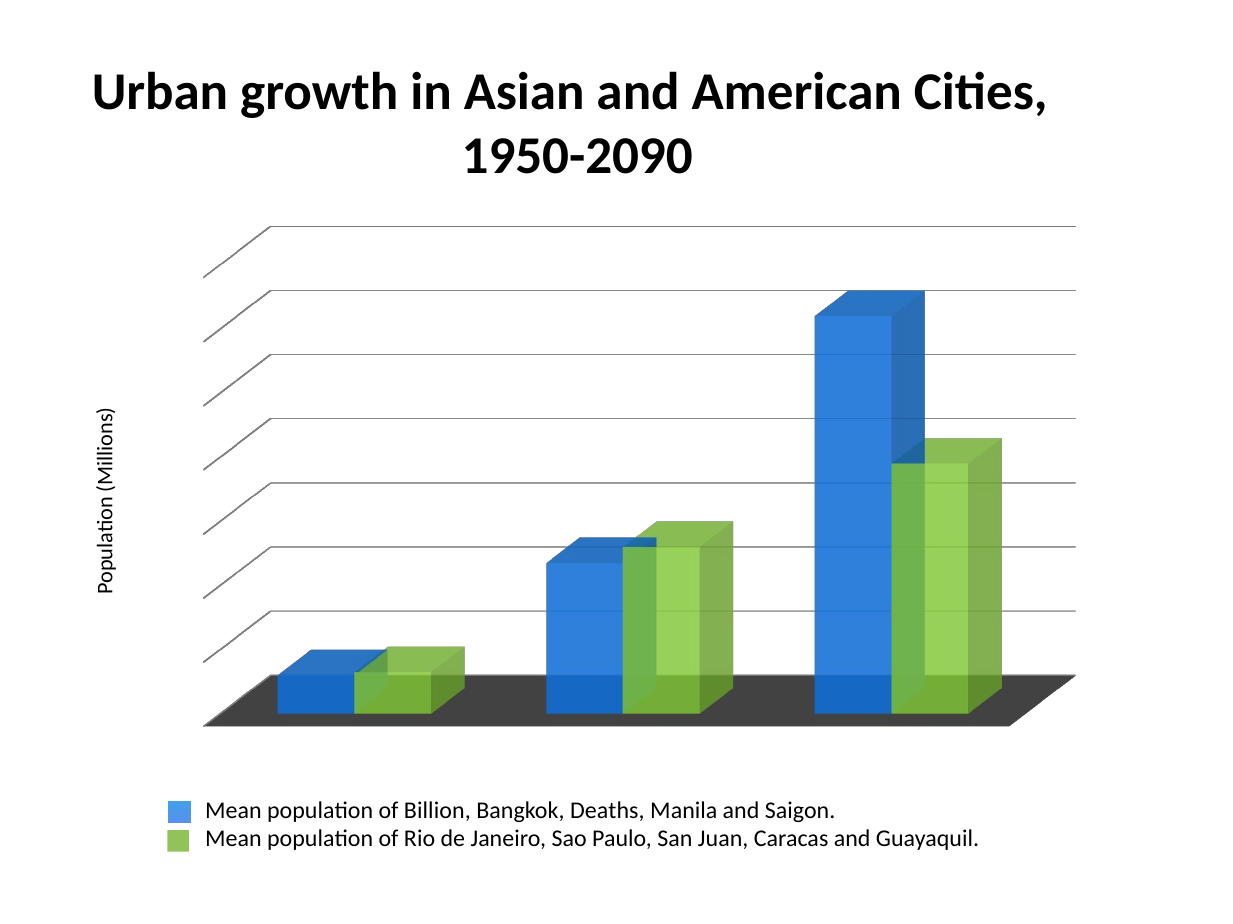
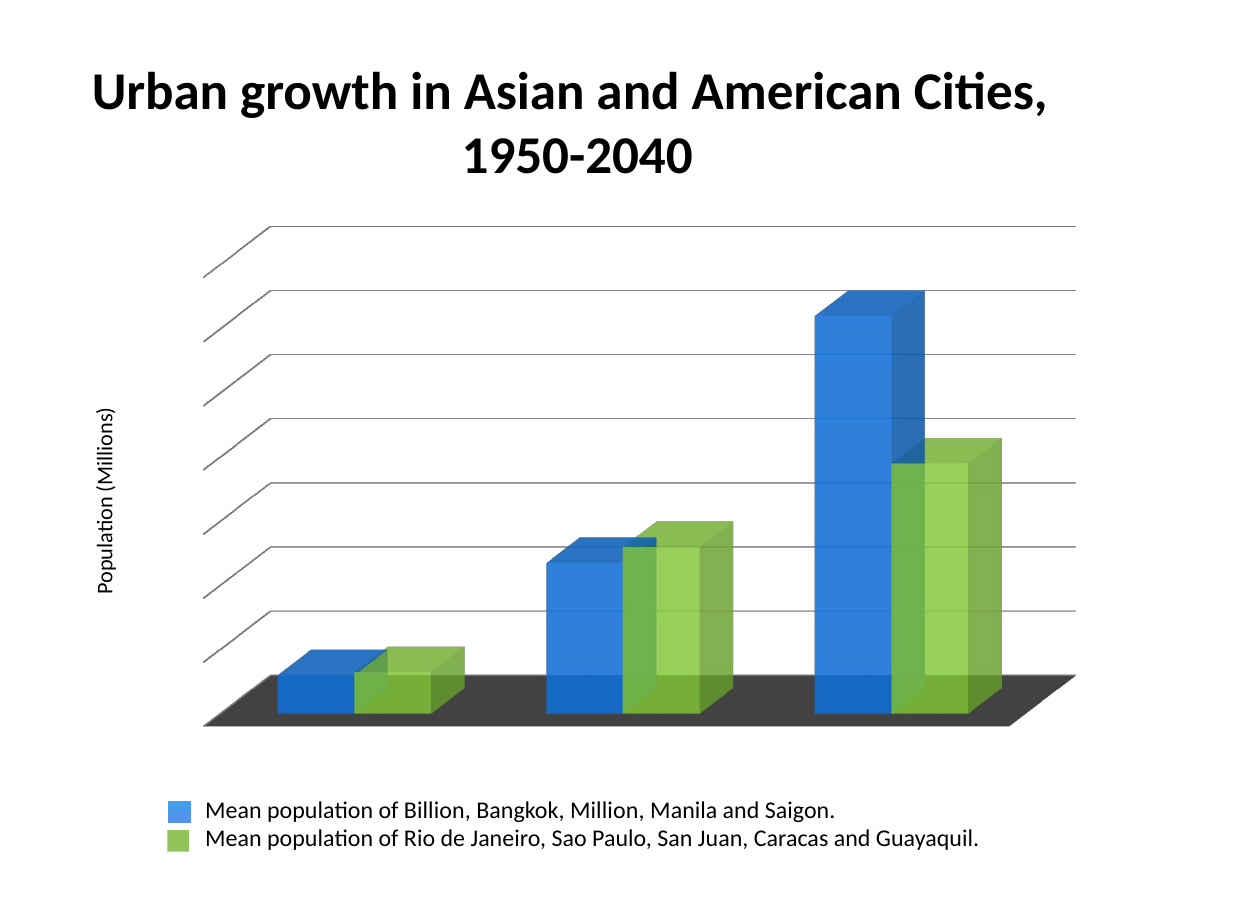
1950-2090: 1950-2090 -> 1950-2040 (577, 156)
Deaths: Deaths -> Million (607, 811)
